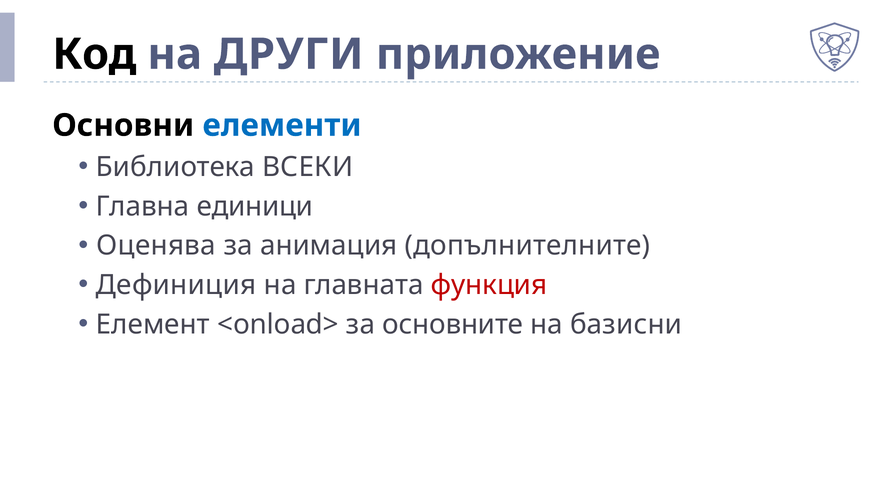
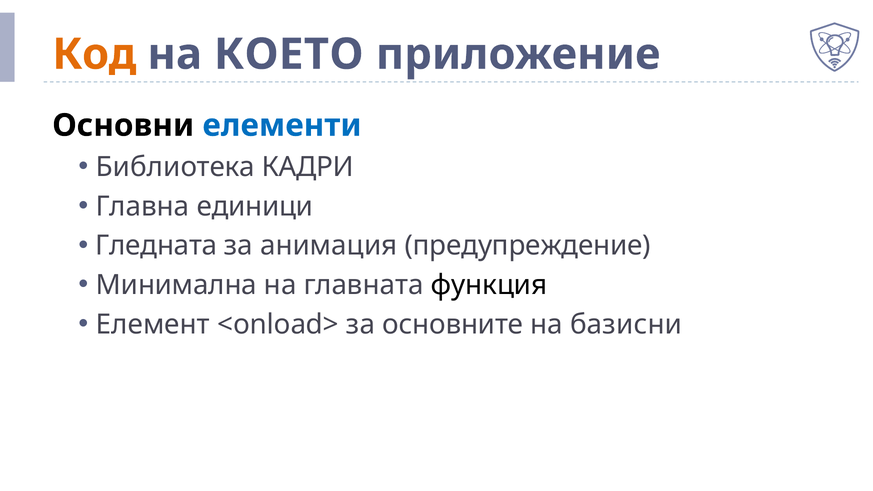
Код colour: black -> orange (94, 54)
ДРУГИ: ДРУГИ -> КОЕТО (289, 54)
ВСЕКИ: ВСЕКИ -> КАДРИ (308, 167)
Оценява: Оценява -> Гледната (156, 246)
допълнителните: допълнителните -> предупреждение (528, 246)
Дефиниция: Дефиниция -> Минимална (176, 285)
функция colour: red -> black (489, 285)
